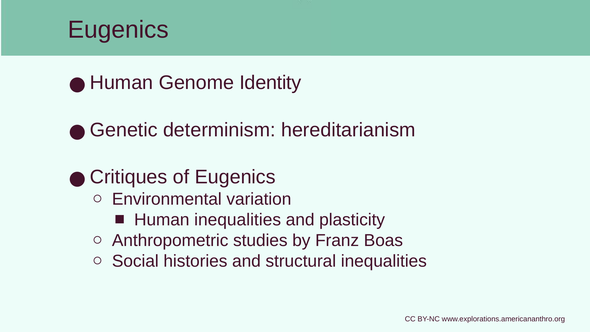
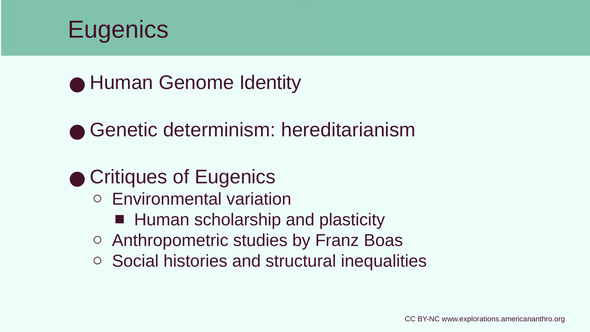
Human inequalities: inequalities -> scholarship (238, 220)
